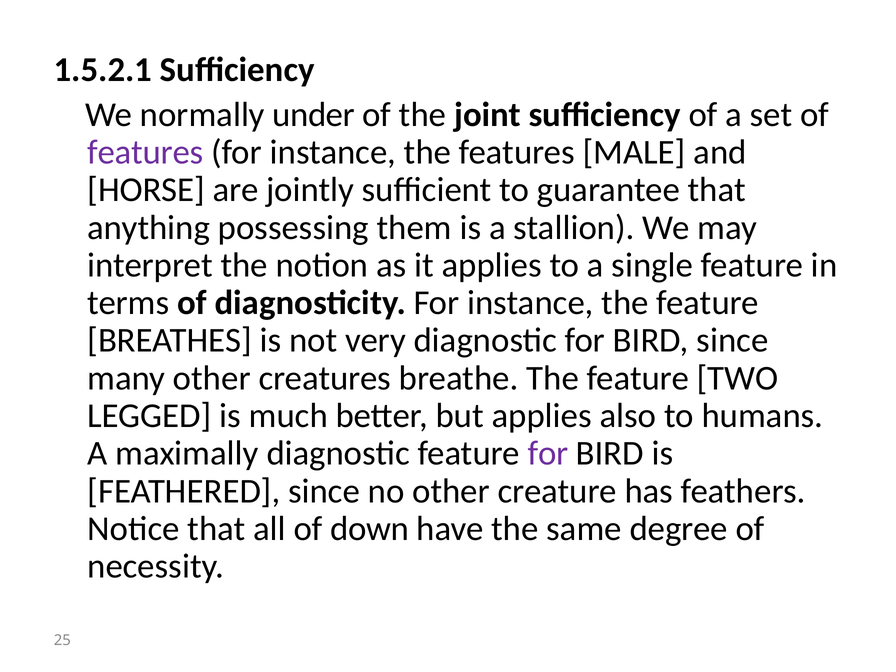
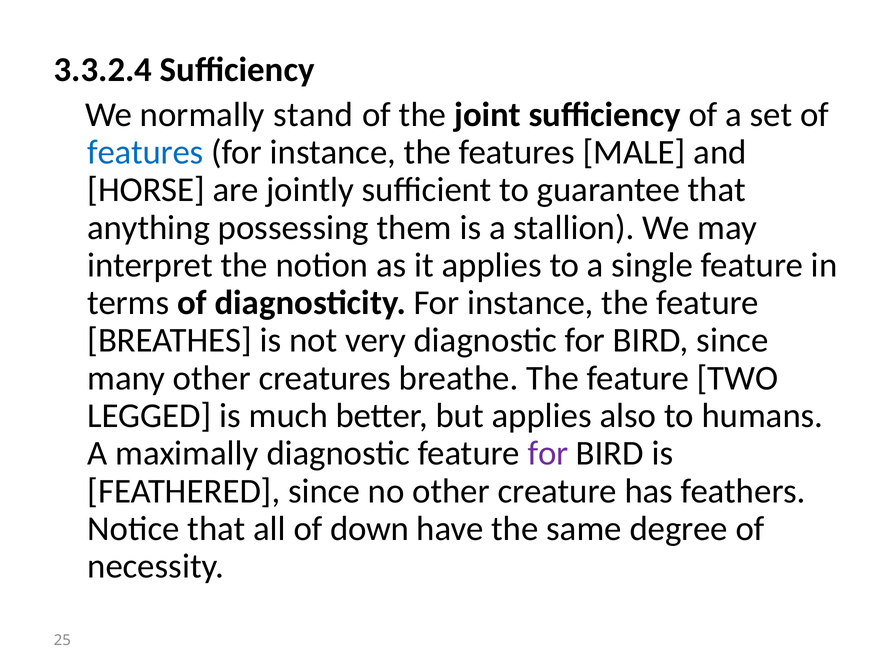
1.5.2.1: 1.5.2.1 -> 3.3.2.4 (103, 70)
under: under -> stand (313, 115)
features colour: purple -> blue (145, 152)
